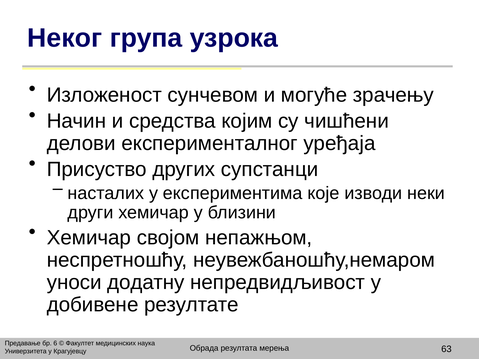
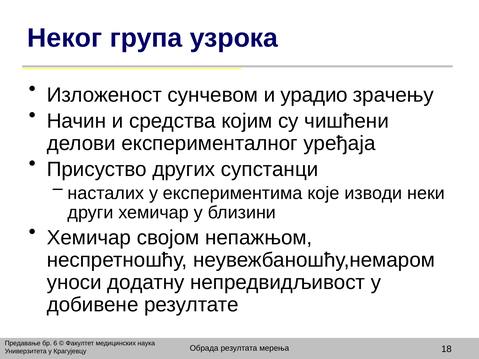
могуће: могуће -> урадио (314, 95)
63: 63 -> 18 (446, 349)
